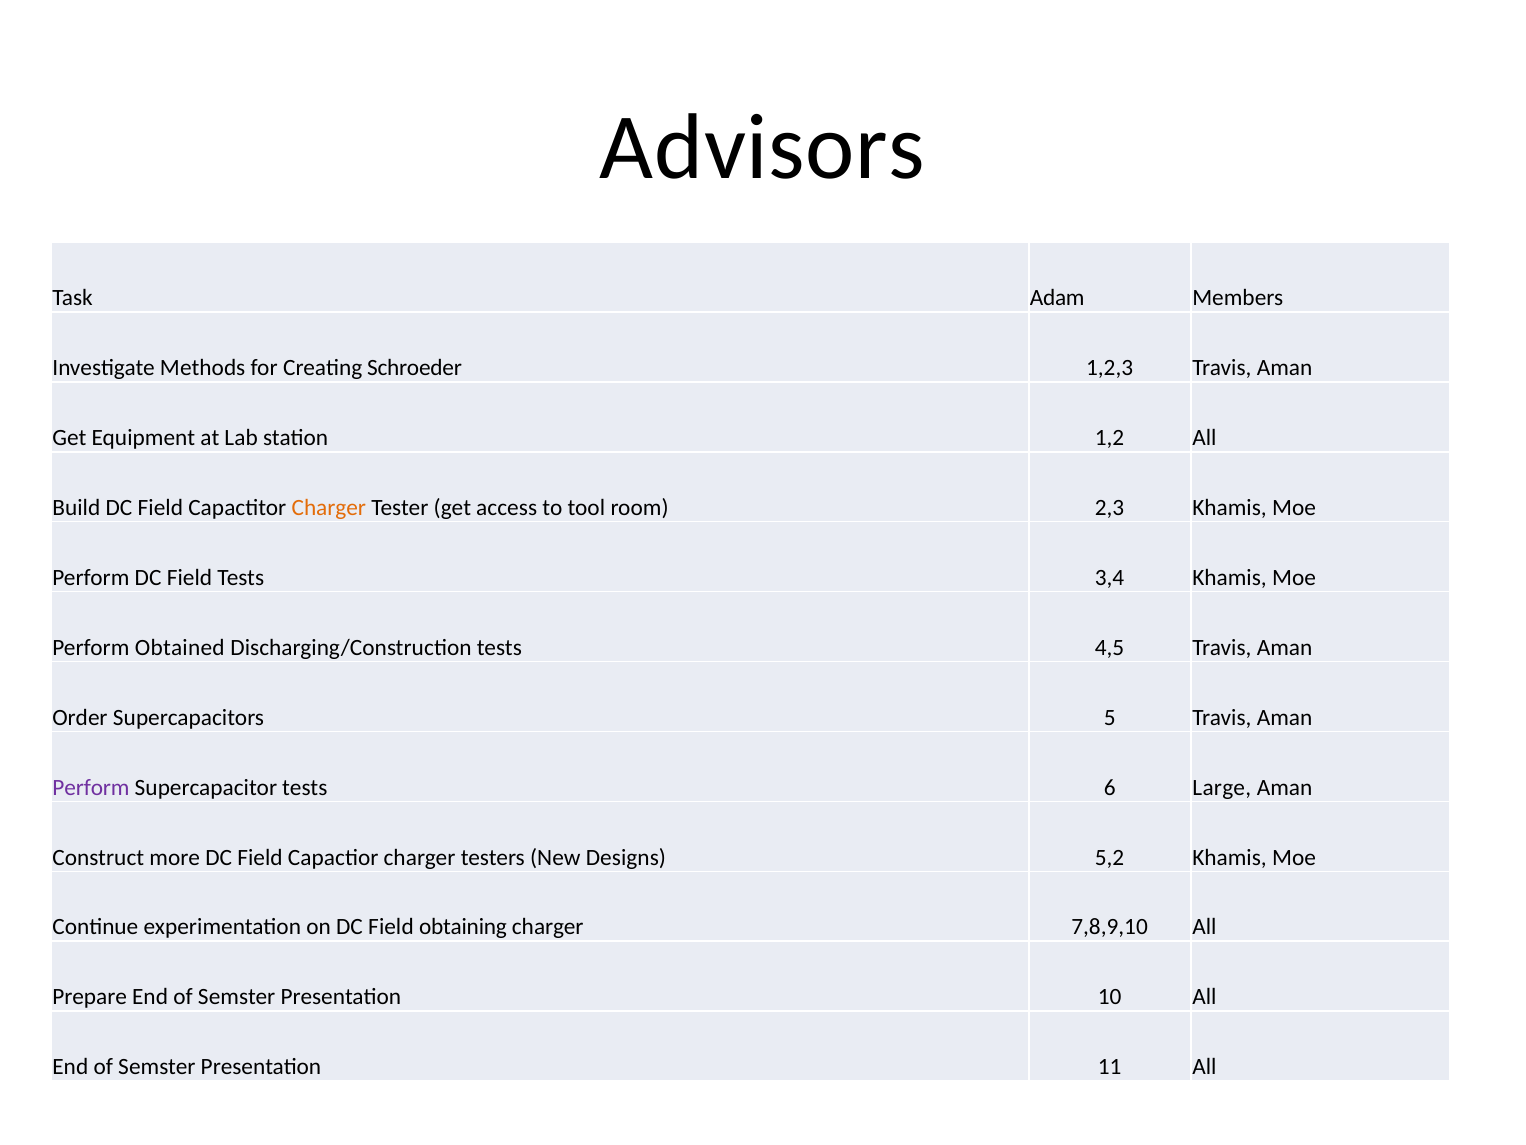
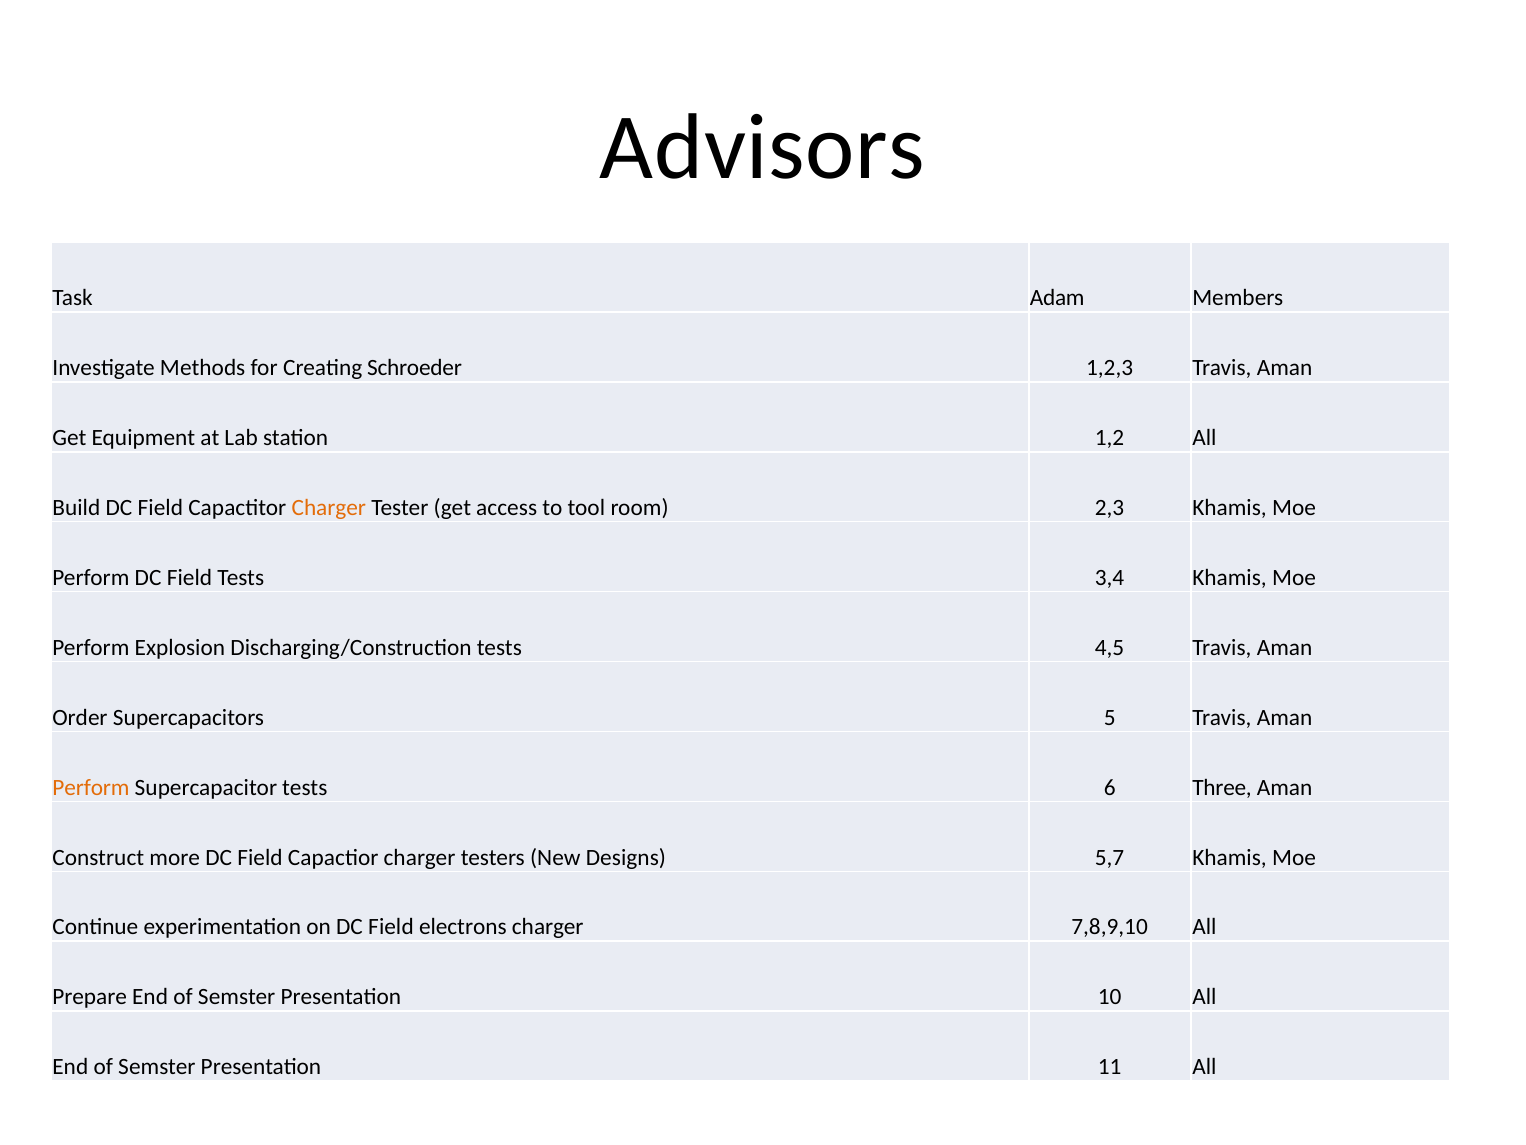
Obtained: Obtained -> Explosion (180, 647)
Perform colour: purple -> orange (91, 787)
Large: Large -> Three (1222, 787)
5,2: 5,2 -> 5,7 (1110, 857)
obtaining: obtaining -> electrons (463, 927)
